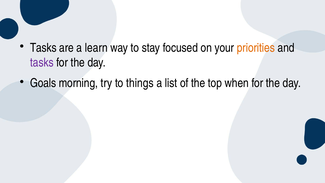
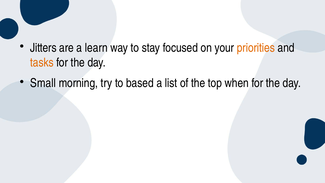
Tasks: Tasks -> Jitters (43, 48)
tasks colour: purple -> orange (42, 62)
Goals: Goals -> Small (43, 83)
things: things -> based (140, 83)
